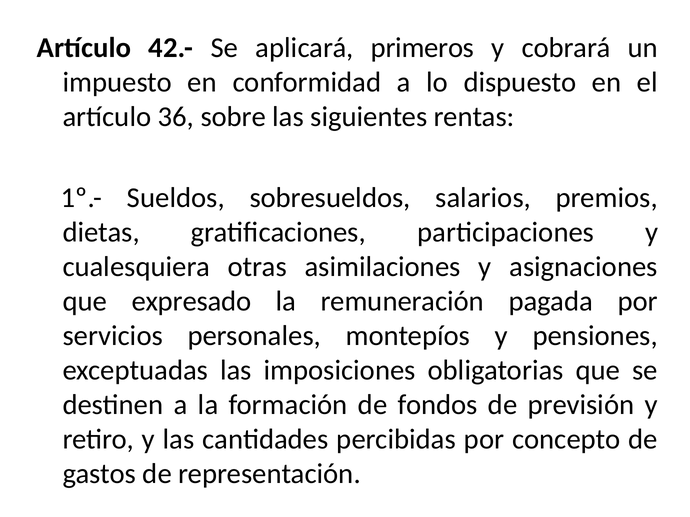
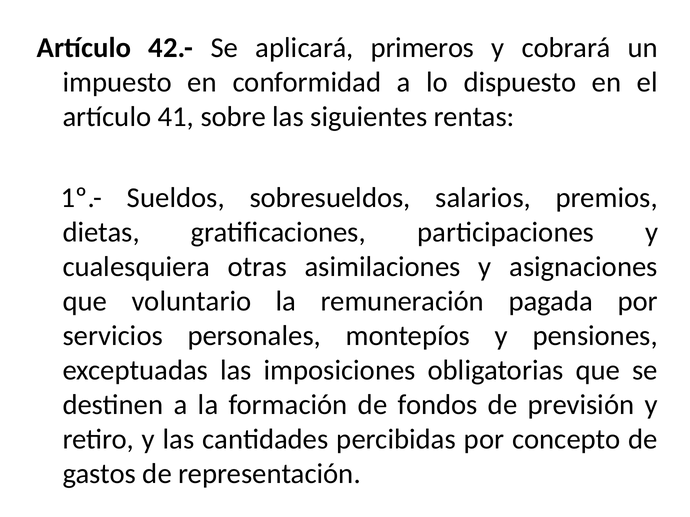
36: 36 -> 41 (176, 117)
expresado: expresado -> voluntario (191, 302)
